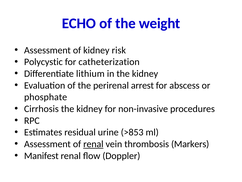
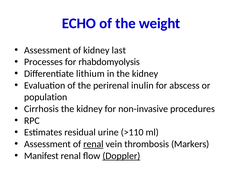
risk: risk -> last (119, 50)
Polycystic: Polycystic -> Processes (43, 62)
catheterization: catheterization -> rhabdomyolysis (109, 62)
arrest: arrest -> inulin (142, 85)
phosphate: phosphate -> population (46, 97)
>853: >853 -> >110 (132, 132)
Doppler underline: none -> present (121, 155)
